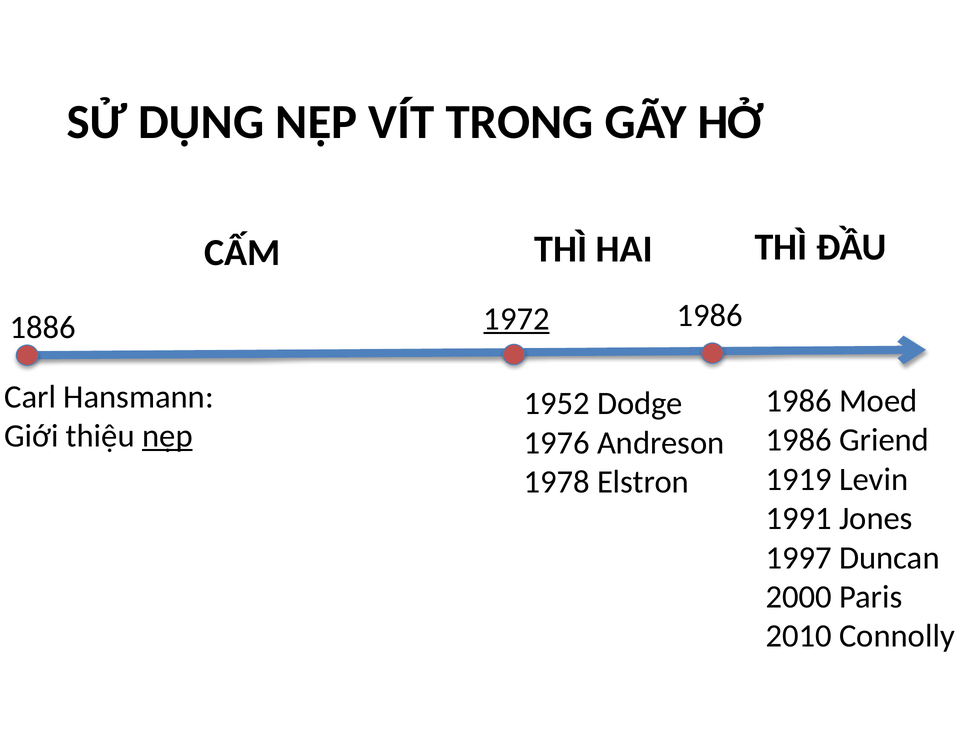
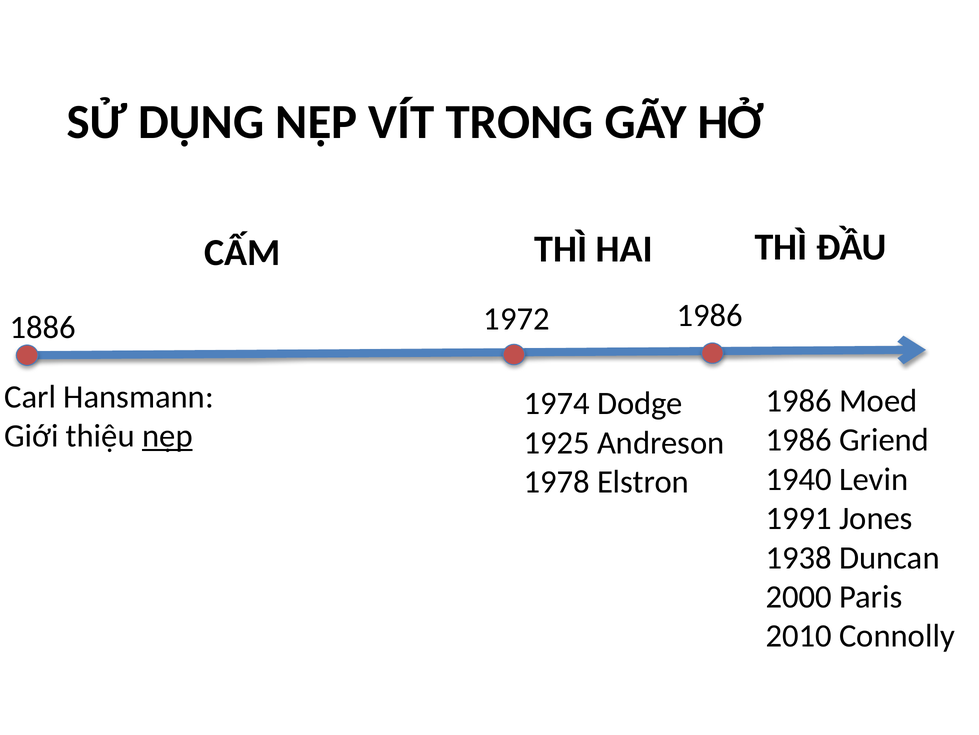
1972 underline: present -> none (517, 319)
1952: 1952 -> 1974 (557, 403)
1976: 1976 -> 1925 (557, 442)
1919: 1919 -> 1940 (799, 479)
1997: 1997 -> 1938 (799, 557)
